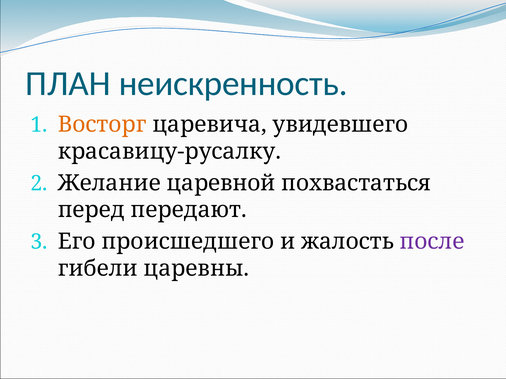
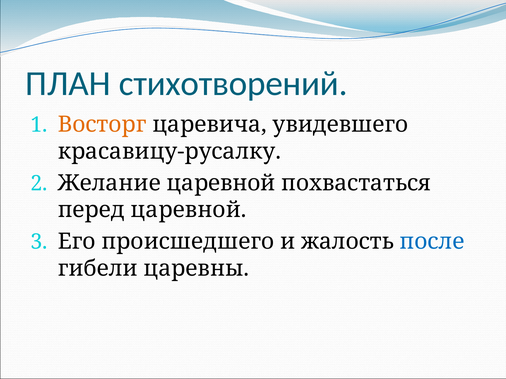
неискренность: неискренность -> стихотворений (233, 84)
перед передают: передают -> царевной (189, 210)
после colour: purple -> blue (432, 242)
